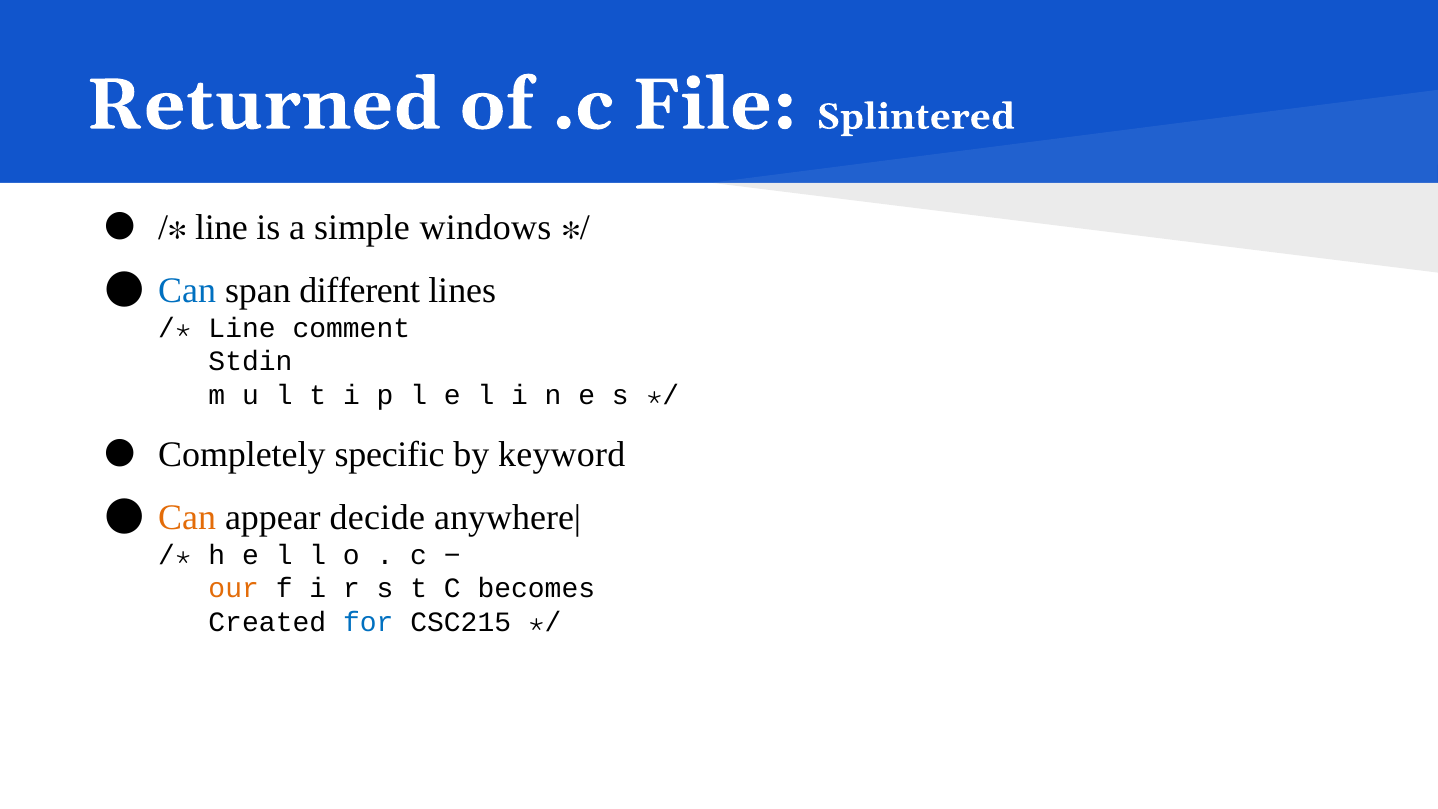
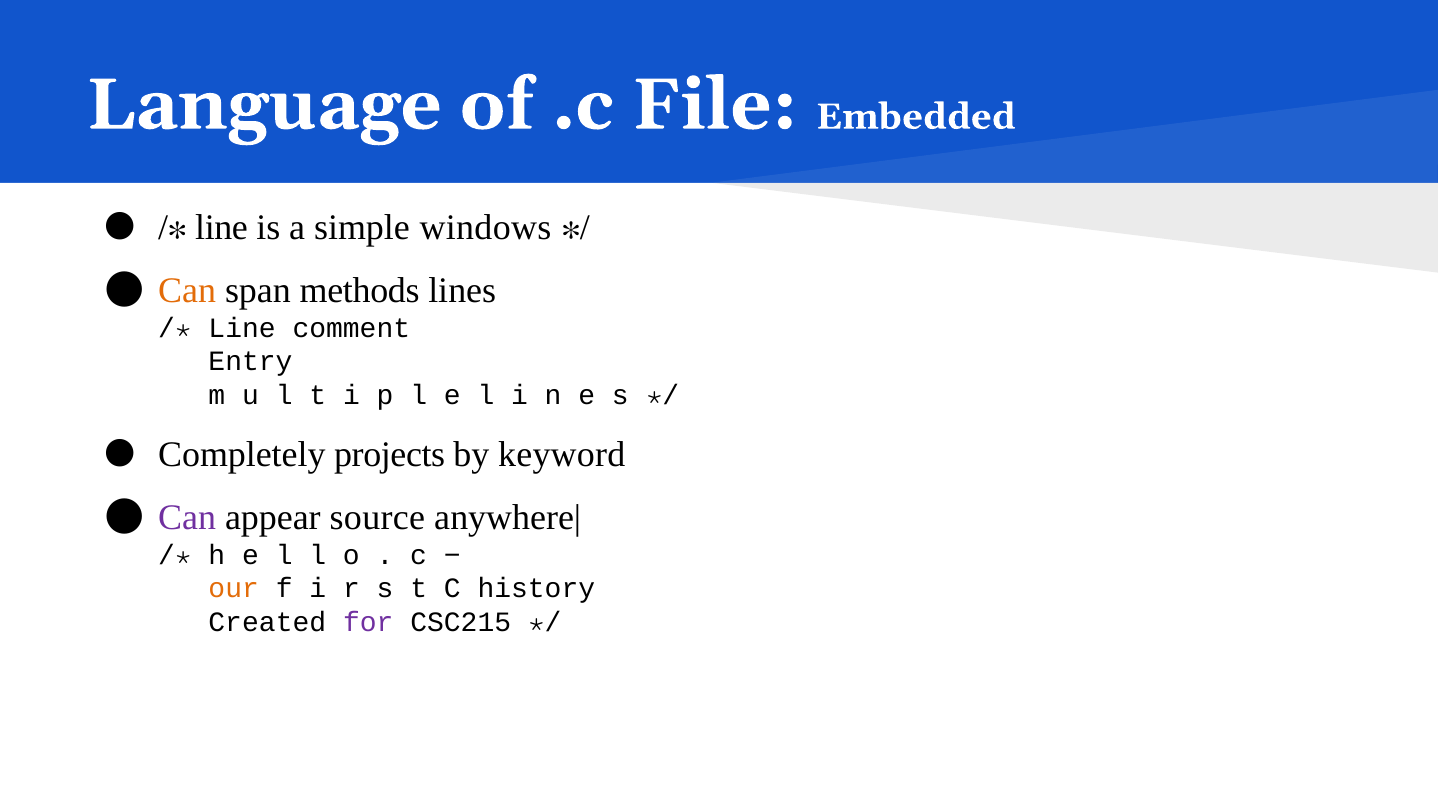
Returned: Returned -> Language (264, 105)
Splintered: Splintered -> Embedded (916, 117)
Can colour: blue -> orange (187, 290)
different: different -> methods (360, 290)
Stdin: Stdin -> Entry (250, 362)
specific: specific -> projects (390, 454)
Can colour: orange -> purple (187, 517)
decide: decide -> source (377, 517)
becomes: becomes -> history (536, 589)
for colour: blue -> purple (368, 622)
